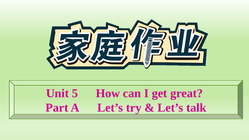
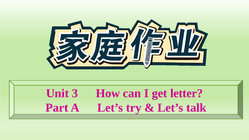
5: 5 -> 3 (75, 93)
great: great -> letter (187, 93)
